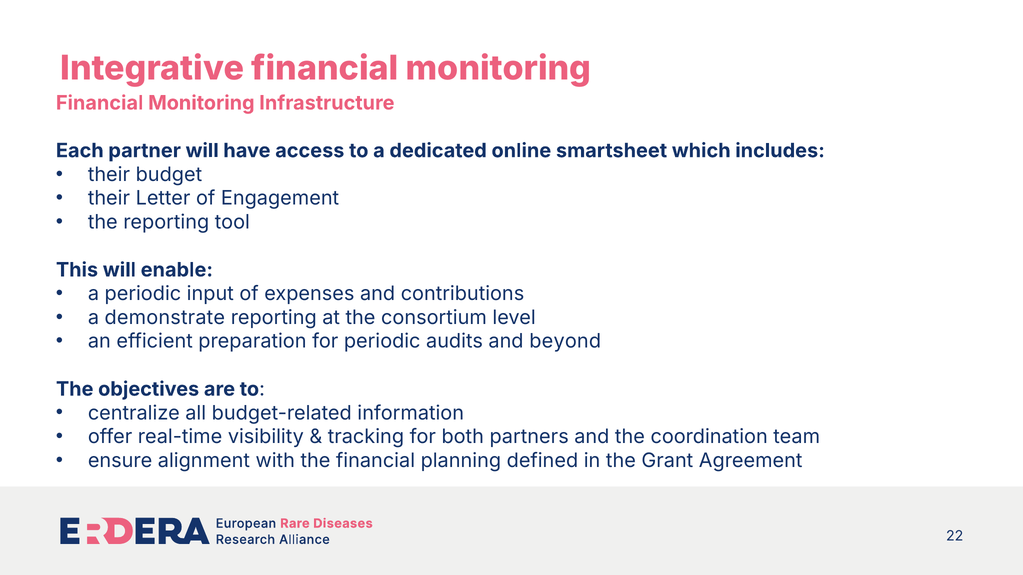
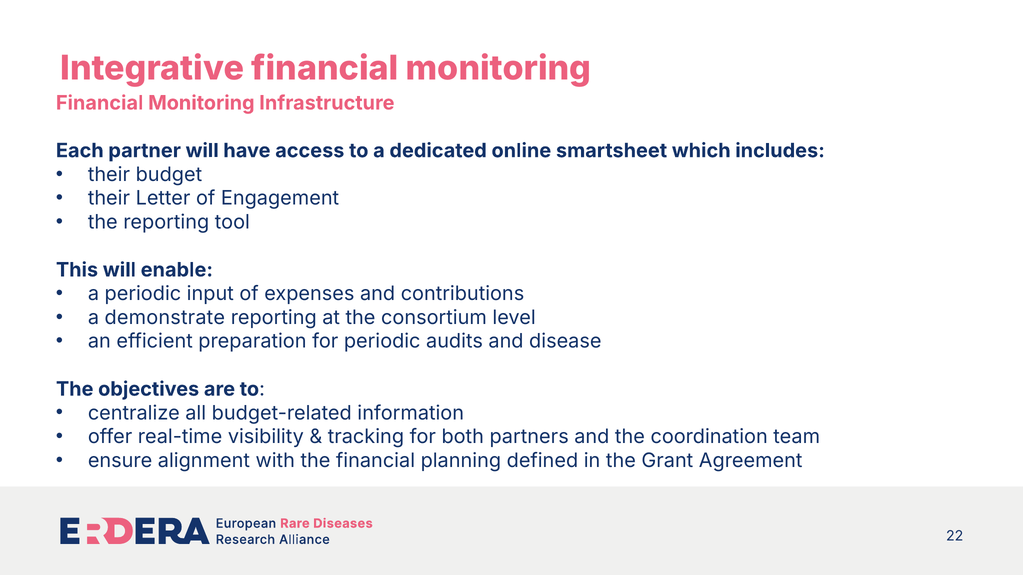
beyond: beyond -> disease (565, 342)
